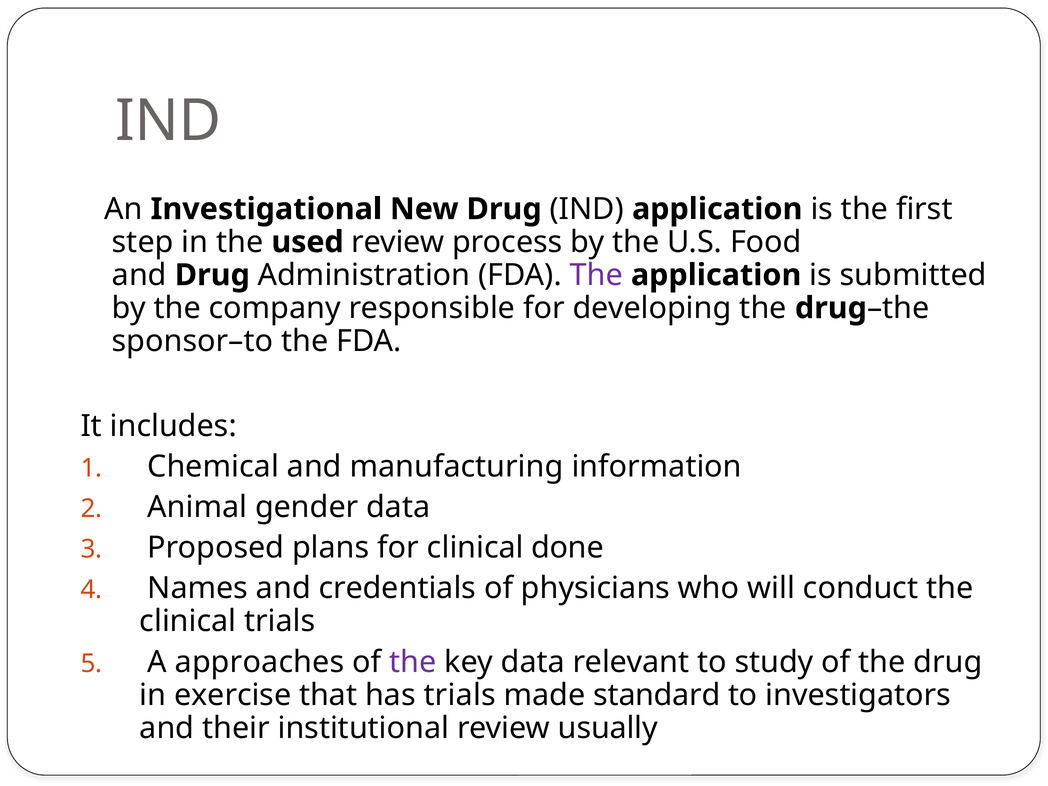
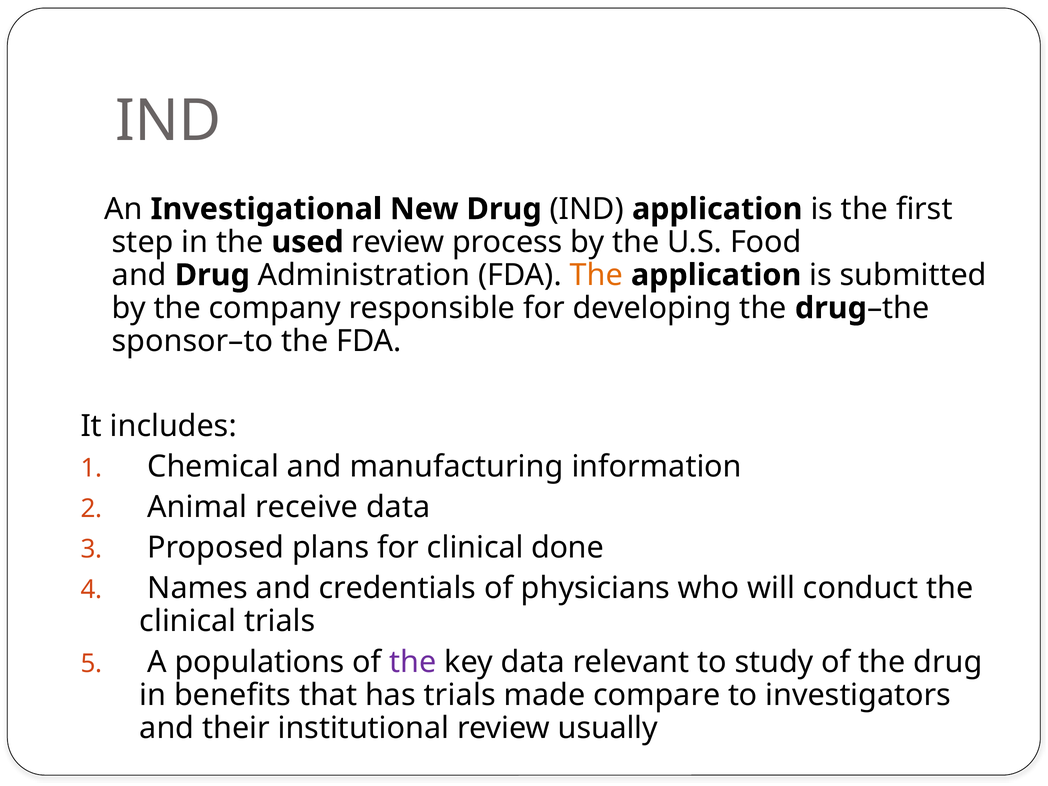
The colour: purple -> orange (596, 275)
gender: gender -> receive (307, 507)
approaches: approaches -> populations (260, 662)
exercise: exercise -> benefits (233, 695)
standard: standard -> compare (657, 695)
